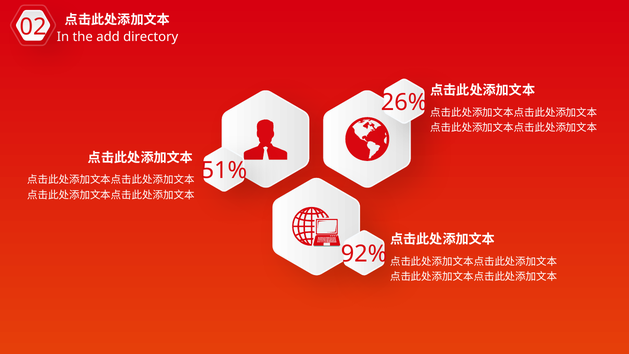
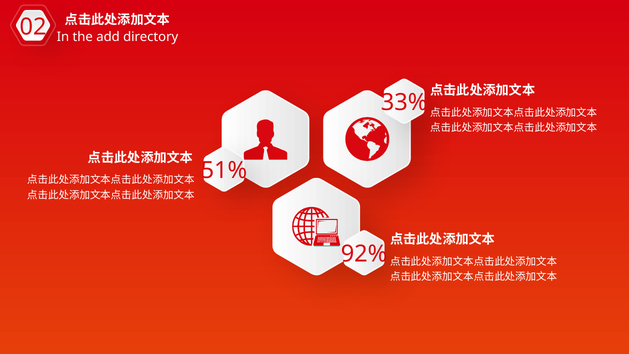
26%: 26% -> 33% (404, 103)
